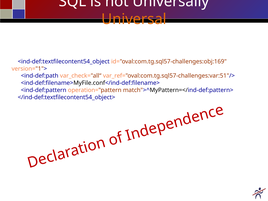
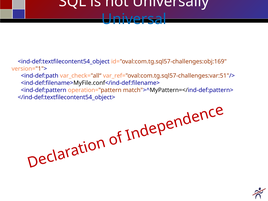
Universal colour: orange -> blue (134, 19)
